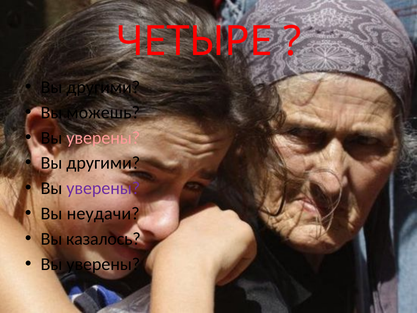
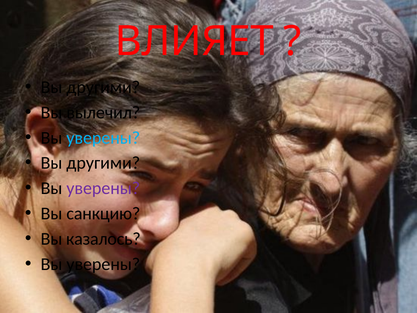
ЧЕТЫРЕ: ЧЕТЫРЕ -> ВЛИЯЕТ (194, 41)
можешь: можешь -> вылечил (103, 112)
уверены colour: pink -> light blue (103, 138)
неудачи: неудачи -> санкцию (103, 213)
